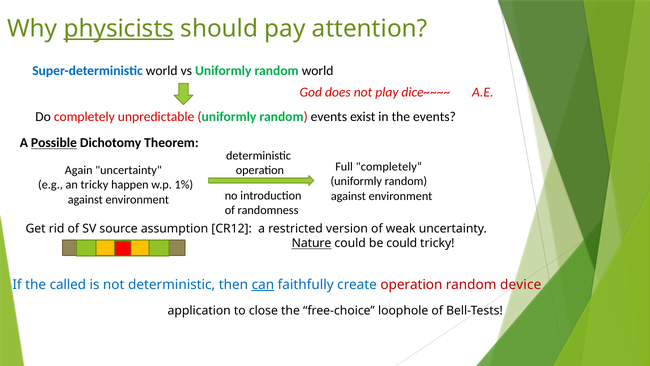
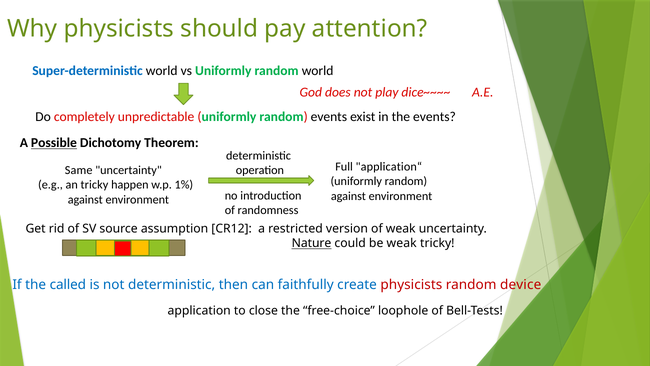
physicists underline: present -> none (119, 28)
completely“: completely“ -> application“ (389, 167)
Again: Again -> Same (79, 170)
be could: could -> weak (402, 243)
can underline: present -> none (263, 284)
create operation: operation -> physicists (411, 284)
